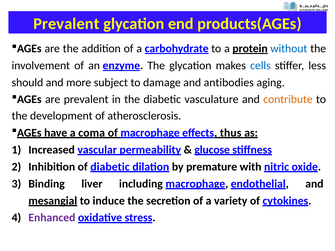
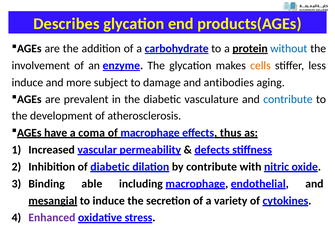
Prevalent: Prevalent -> Describes (66, 24)
cells colour: blue -> orange (260, 66)
should: should -> induce (27, 83)
contribute colour: orange -> blue (288, 99)
glucose: glucose -> defects (212, 150)
by premature: premature -> contribute (212, 167)
liver: liver -> able (92, 184)
